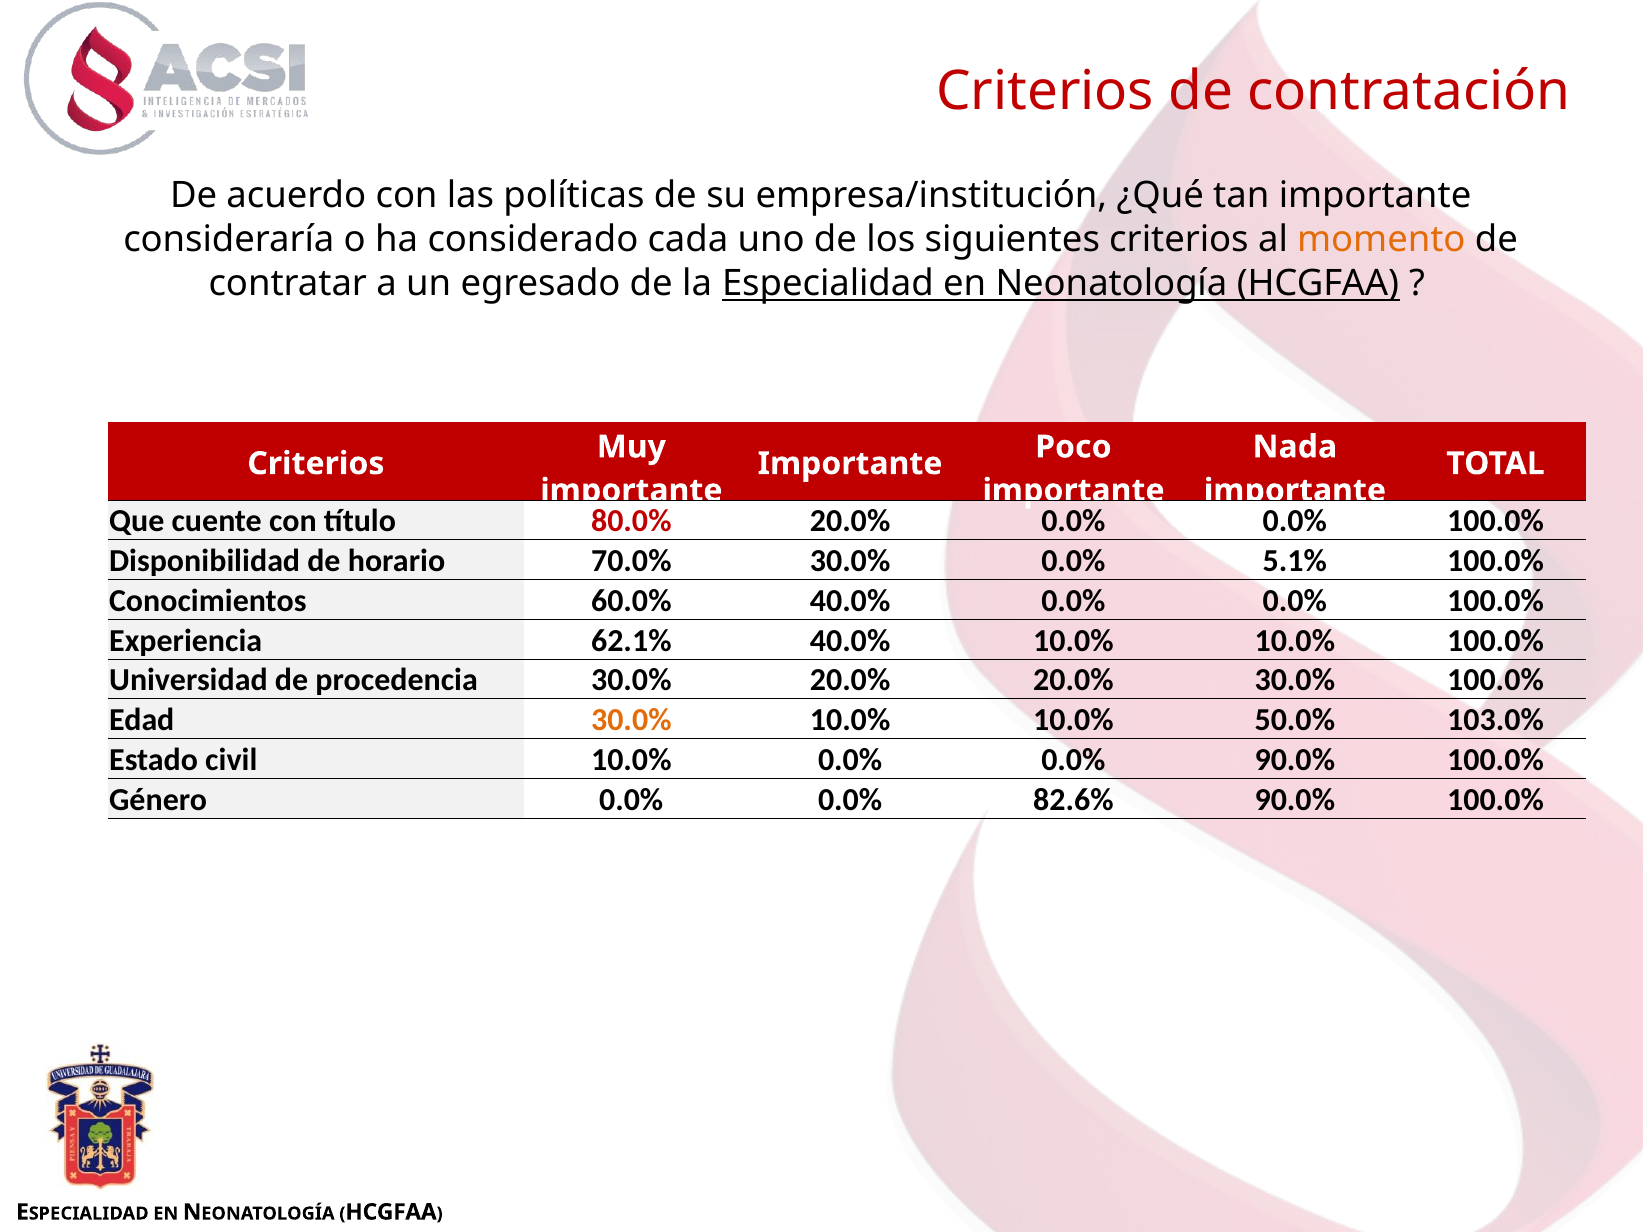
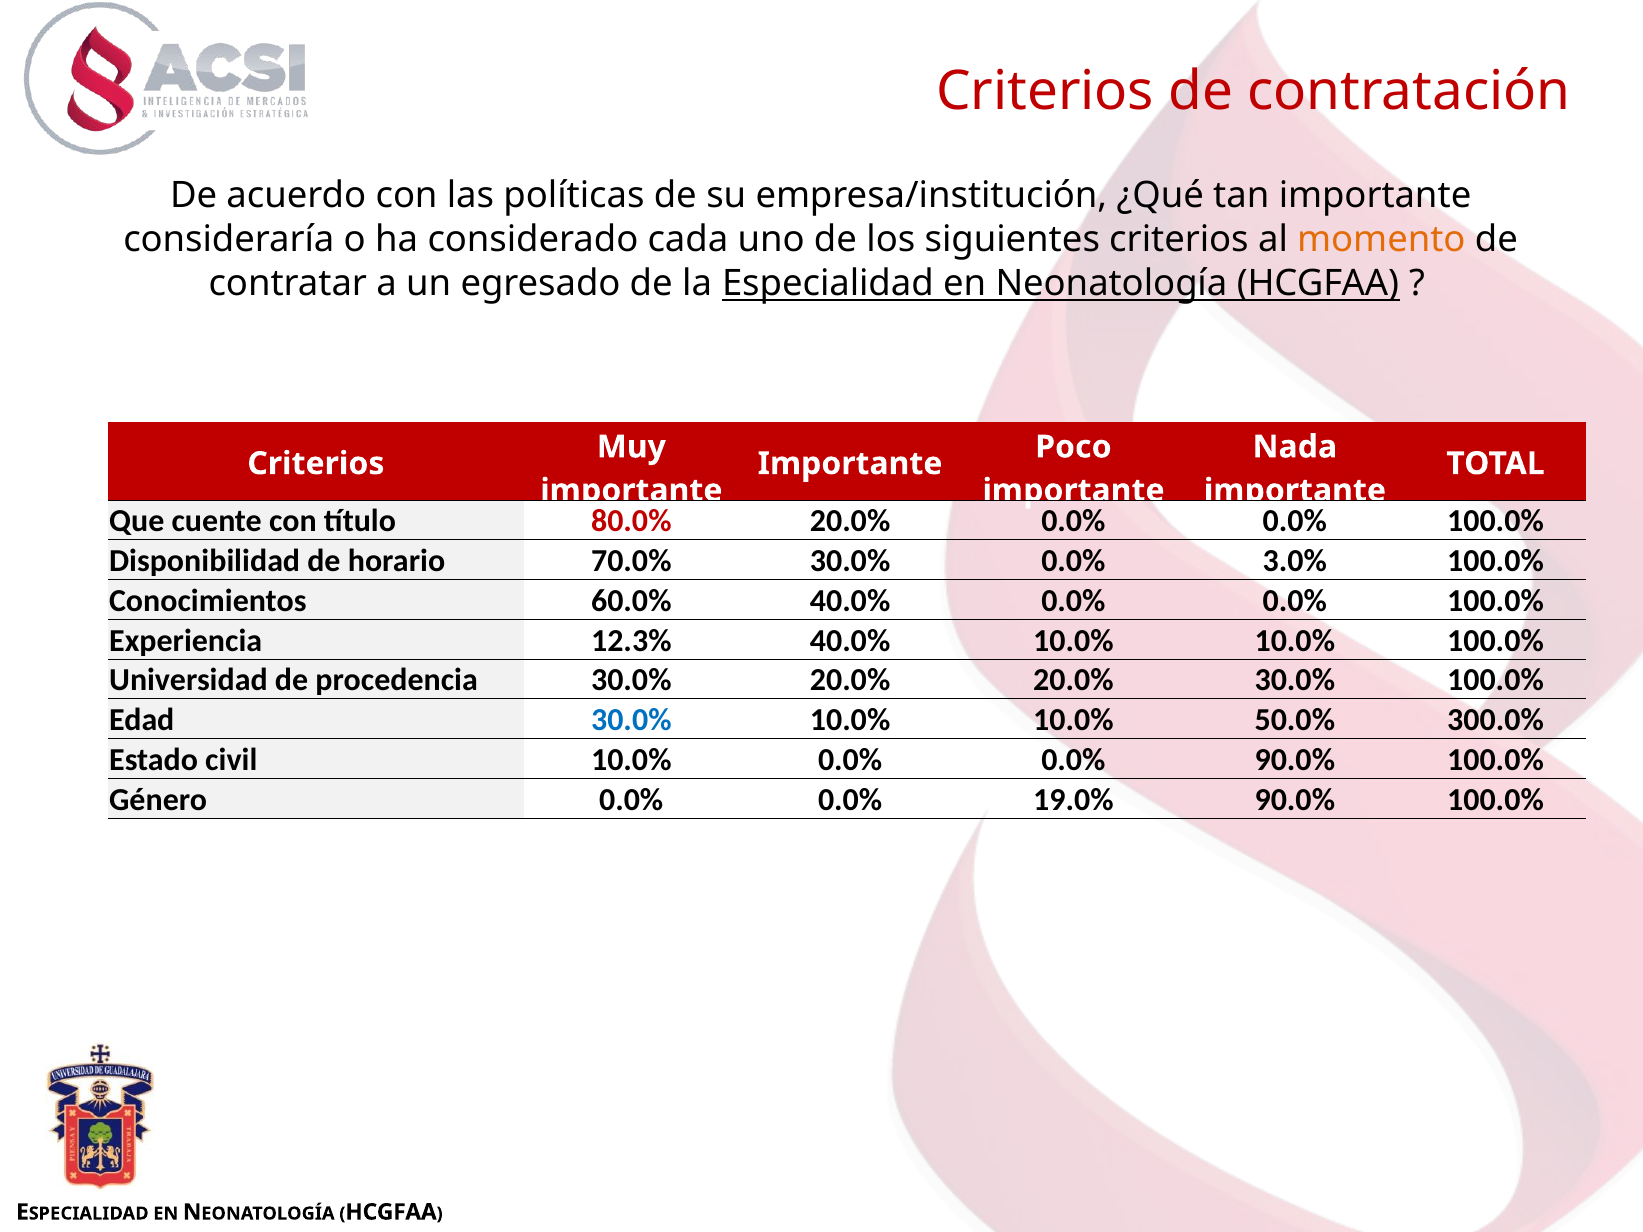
5.1%: 5.1% -> 3.0% (1295, 561)
62.1%: 62.1% -> 12.3% (631, 641)
30.0% colour: orange -> blue (631, 720)
103.0%: 103.0% -> 300.0% (1496, 720)
82.6%: 82.6% -> 19.0% (1073, 800)
